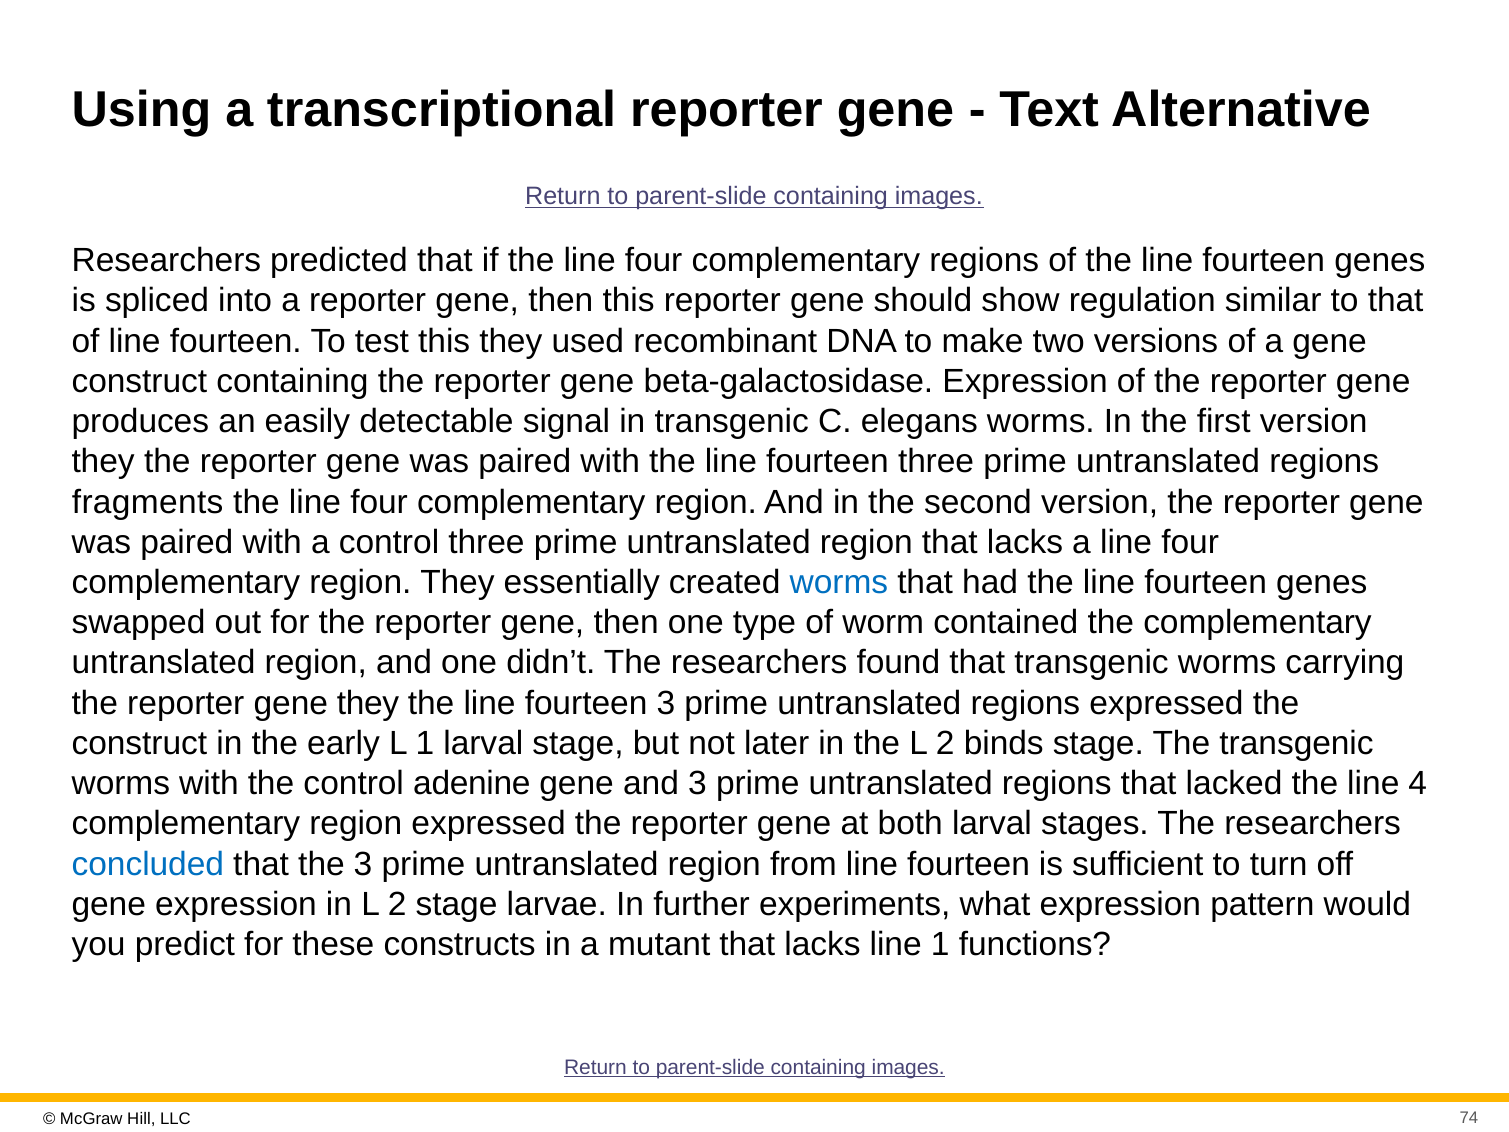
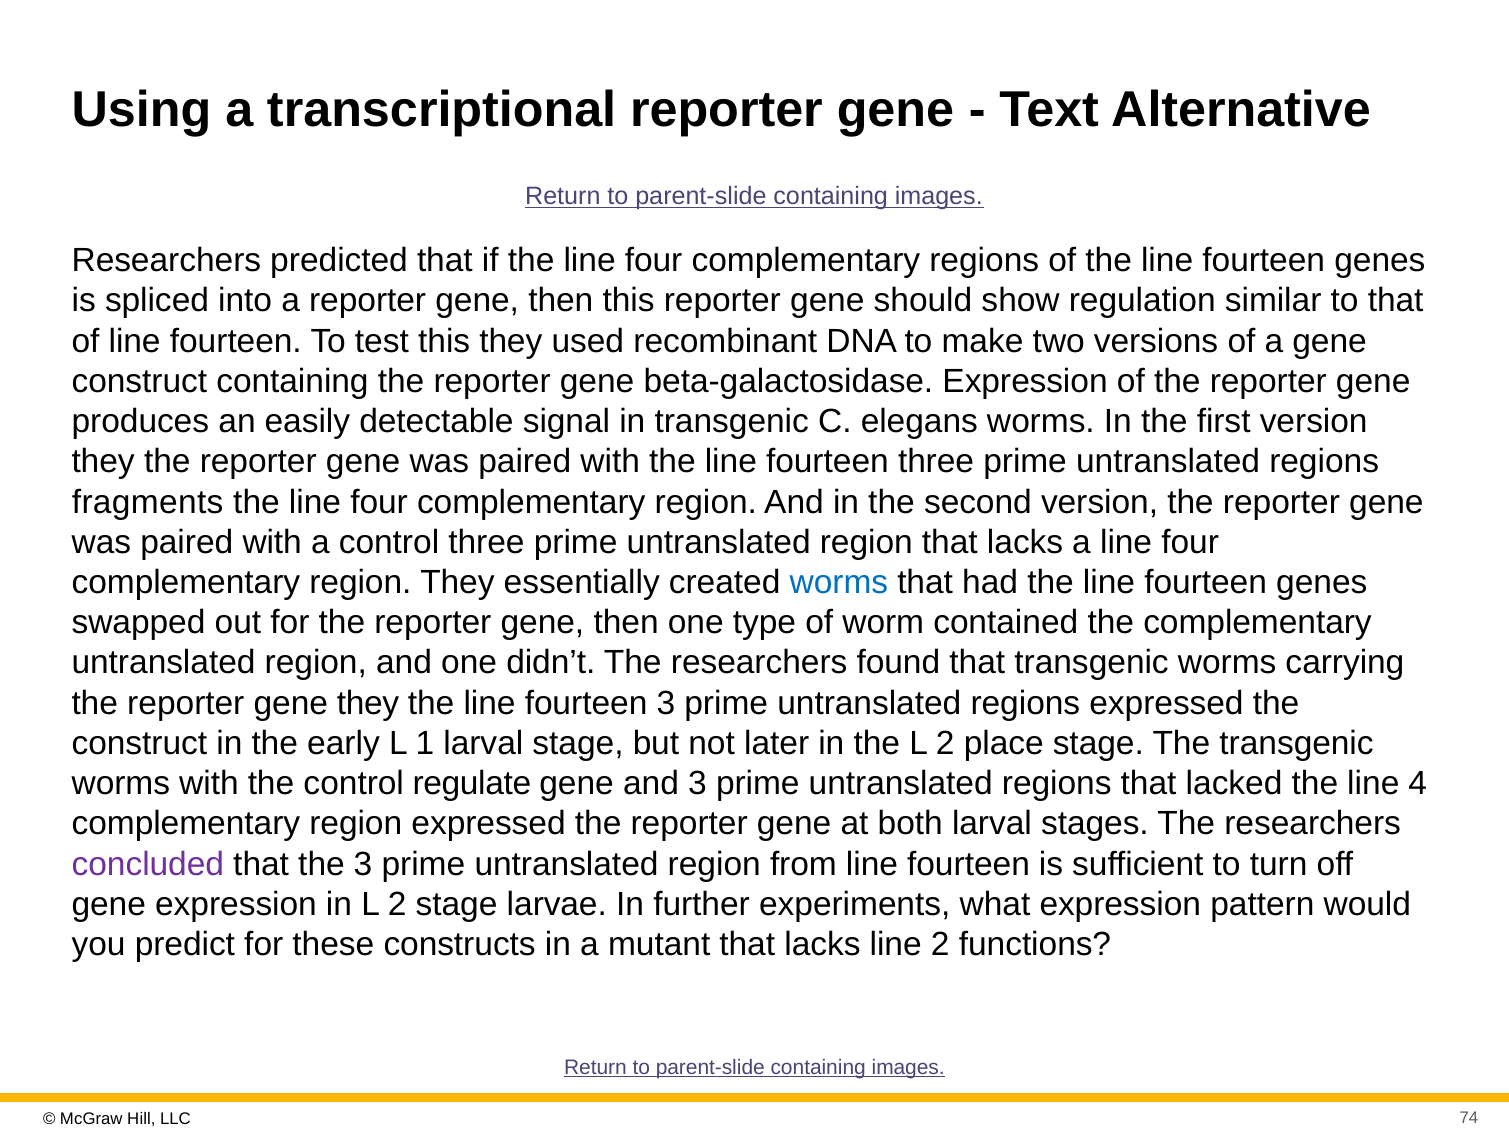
binds: binds -> place (1004, 743)
adenine: adenine -> regulate (472, 783)
concluded colour: blue -> purple (148, 864)
line 1: 1 -> 2 (940, 944)
